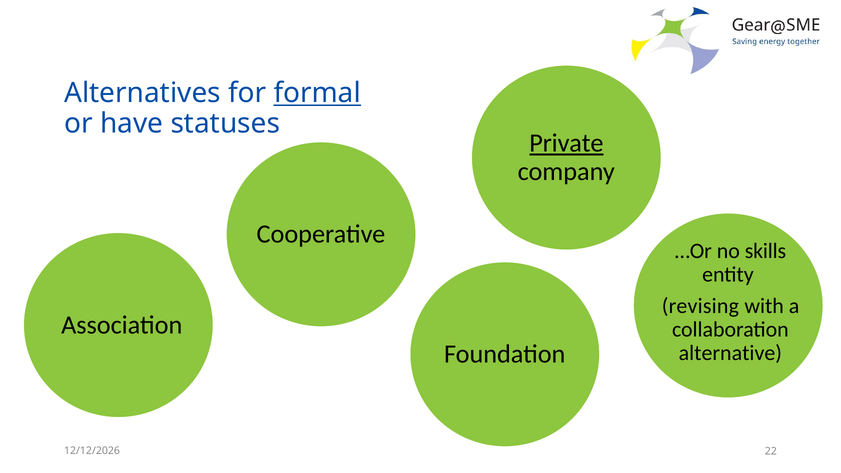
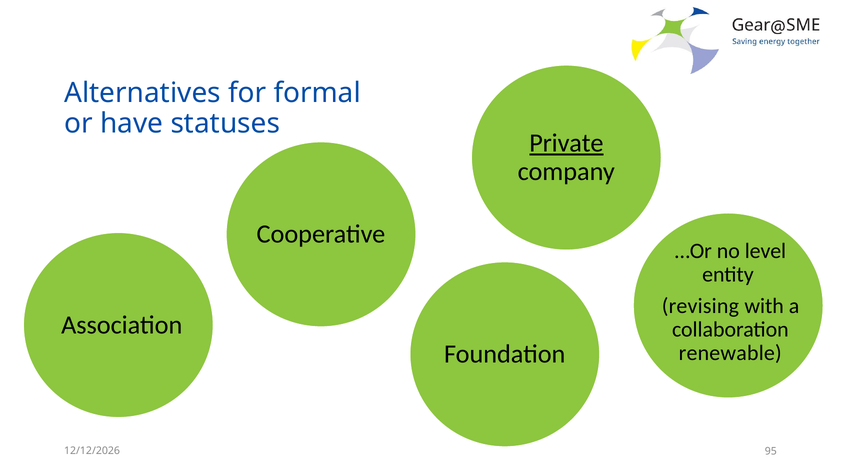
formal underline: present -> none (317, 93)
skills: skills -> level (765, 251)
alternative: alternative -> renewable (730, 353)
22: 22 -> 95 (771, 452)
